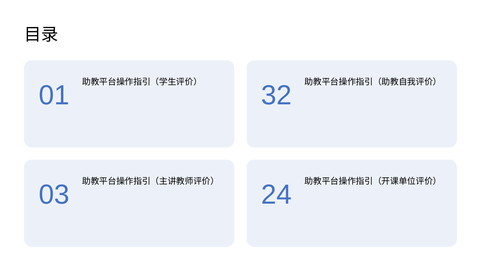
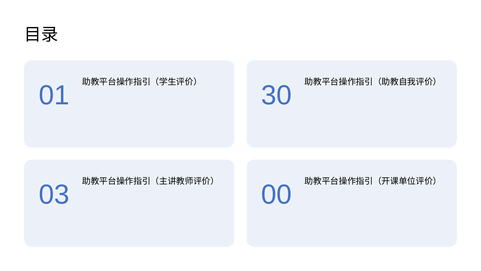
32: 32 -> 30 (277, 95)
24: 24 -> 00 (277, 194)
